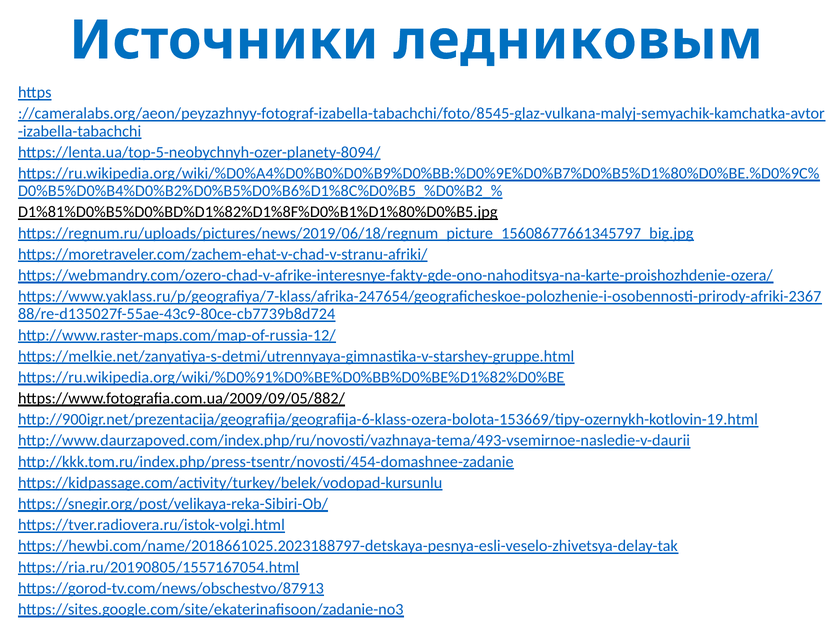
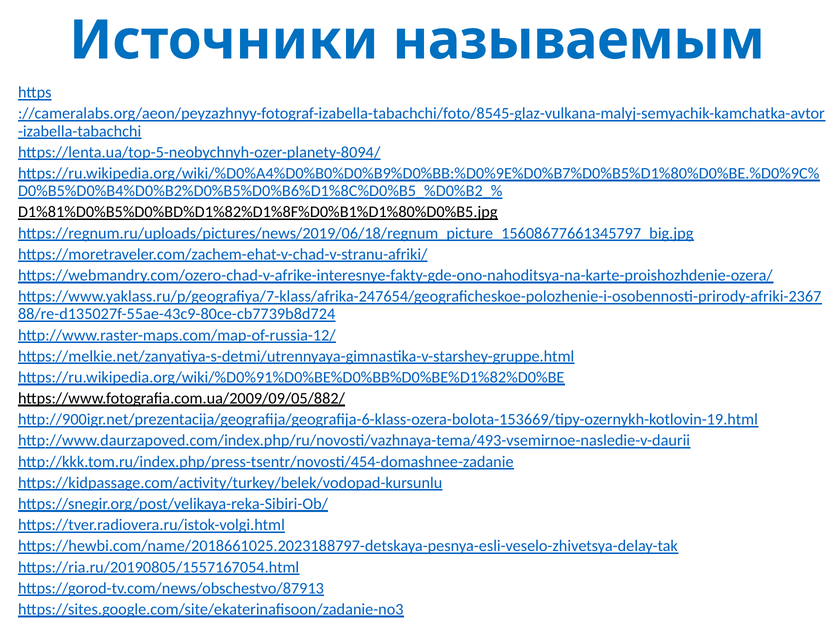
ледниковым: ледниковым -> называемым (579, 40)
